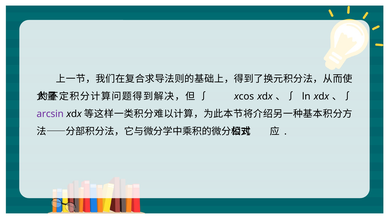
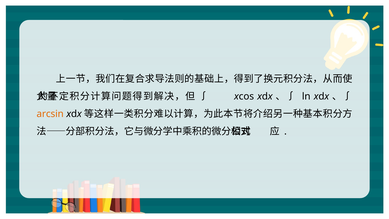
arcsin colour: purple -> orange (50, 114)
